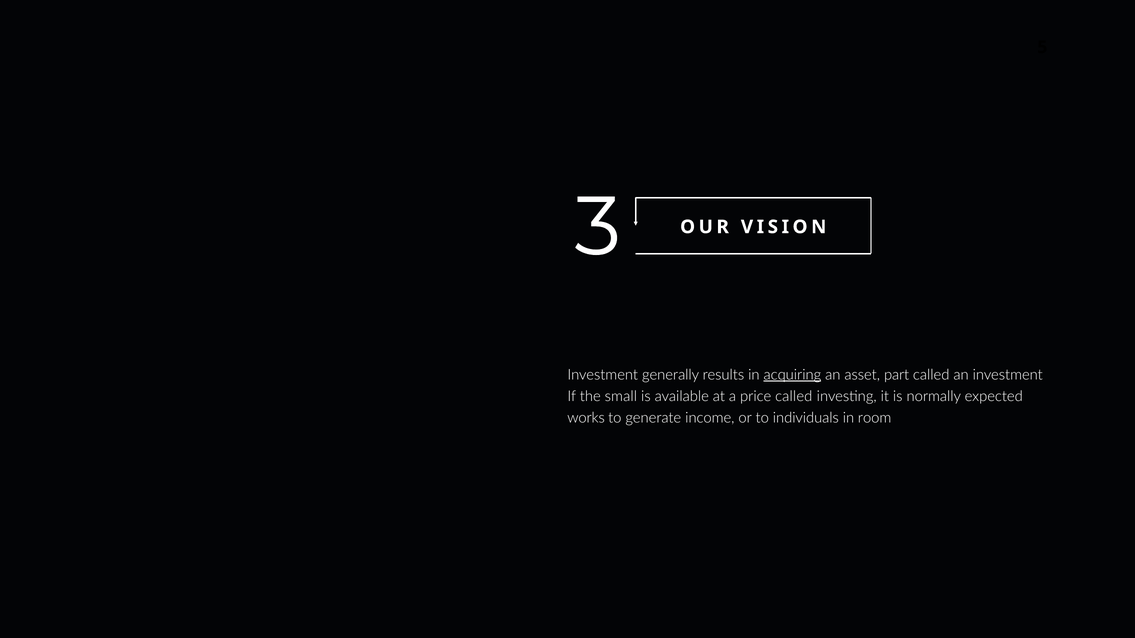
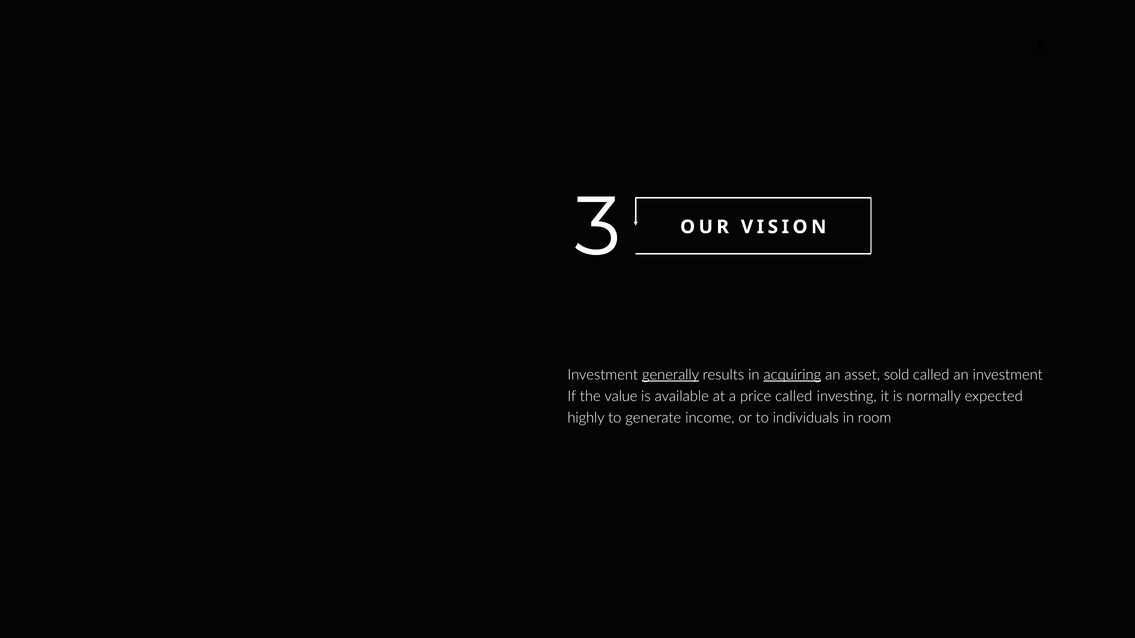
generally underline: none -> present (671, 375)
part: part -> sold (897, 375)
small: small -> value (621, 397)
works: works -> highly (586, 418)
